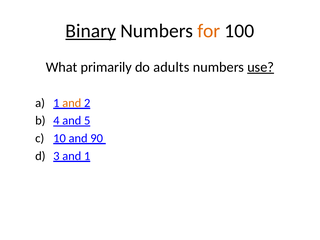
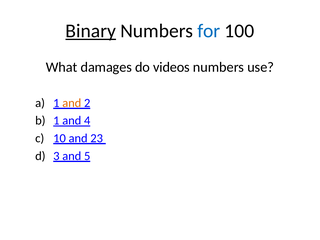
for colour: orange -> blue (209, 31)
primarily: primarily -> damages (106, 67)
adults: adults -> videos (171, 67)
use underline: present -> none (261, 67)
4: 4 -> 1 (56, 121)
5: 5 -> 4 (87, 121)
90: 90 -> 23 (97, 138)
and 1: 1 -> 5 (87, 156)
